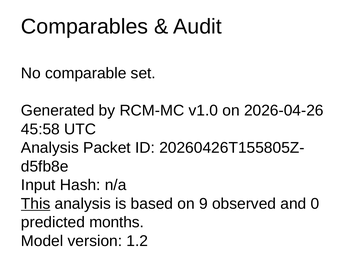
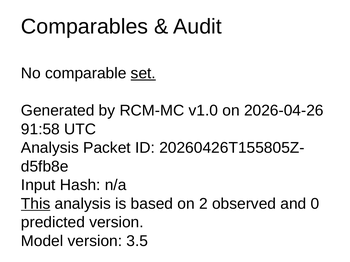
set underline: none -> present (143, 73)
45:58: 45:58 -> 91:58 (40, 129)
9: 9 -> 2 (203, 204)
predicted months: months -> version (116, 223)
1.2: 1.2 -> 3.5 (137, 241)
